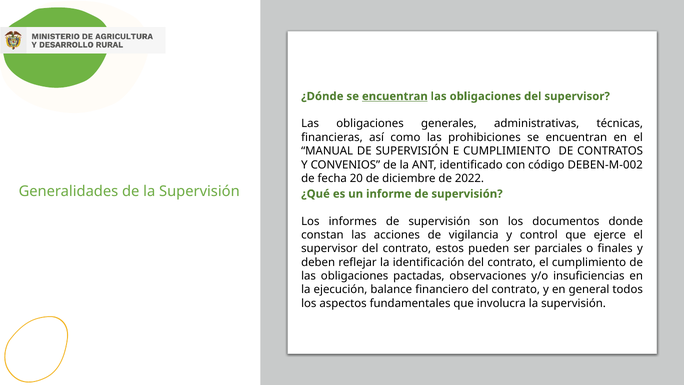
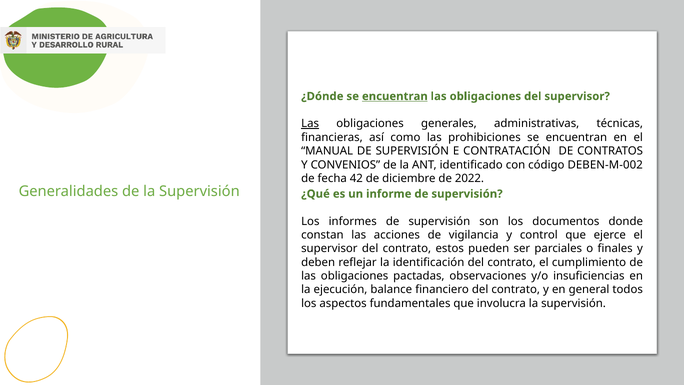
Las underline: none -> present (310, 124)
E CUMPLIMIENTO: CUMPLIMIENTO -> CONTRATACIÓN (507, 151)
20: 20 -> 42 (356, 178)
